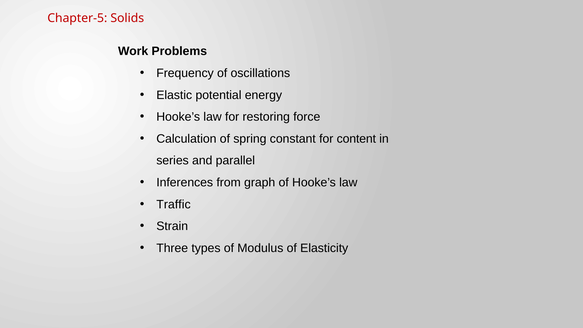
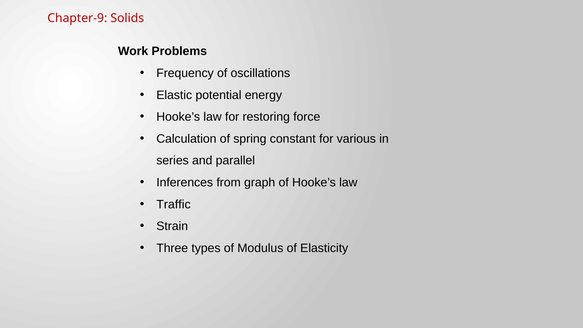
Chapter-5: Chapter-5 -> Chapter-9 (77, 18)
content: content -> various (356, 139)
